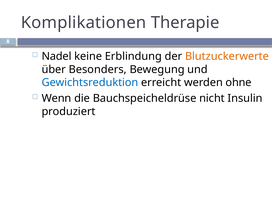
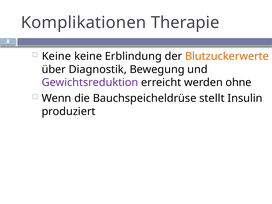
Nadel: Nadel -> Keine (56, 56)
Besonders: Besonders -> Diagnostik (98, 69)
Gewichtsreduktion colour: blue -> purple (90, 83)
nicht: nicht -> stellt (212, 98)
